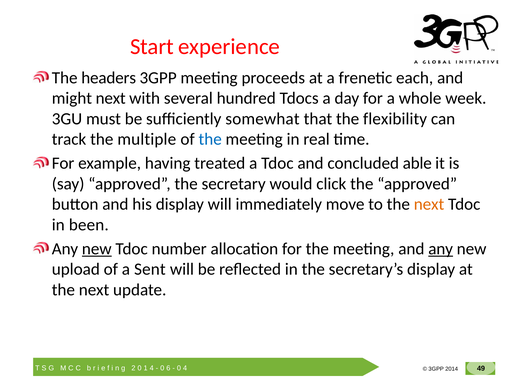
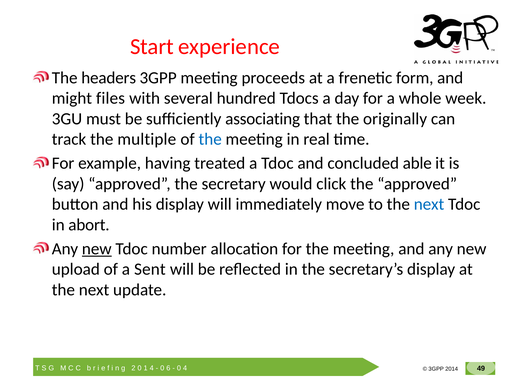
each: each -> form (415, 78)
might next: next -> files (110, 98)
somewhat: somewhat -> associating (263, 119)
flexibility: flexibility -> originally (395, 119)
next colour: orange -> blue (429, 204)
been: been -> abort (89, 225)
any underline: present -> none (441, 249)
